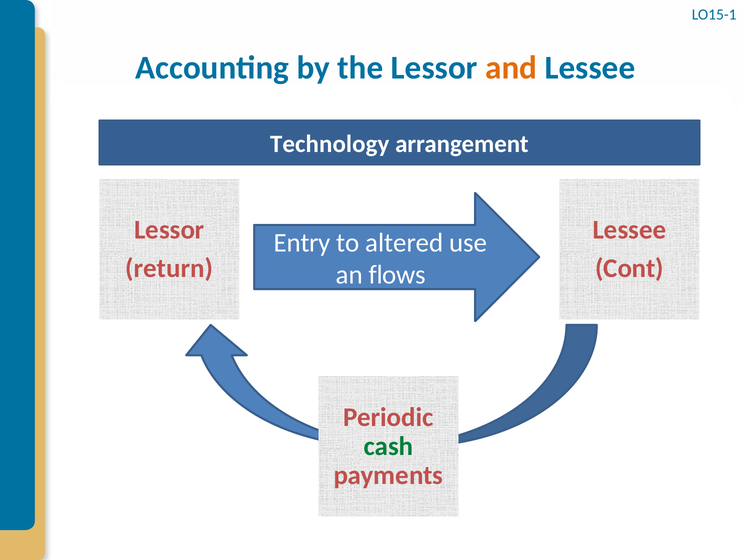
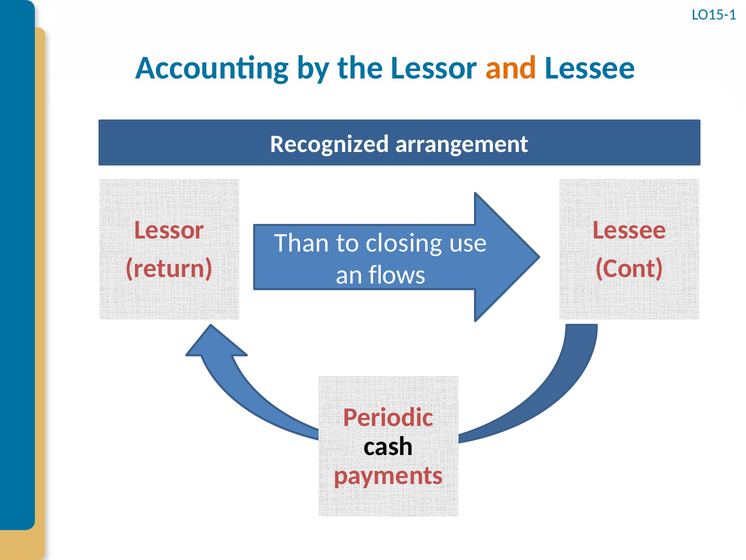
Technology: Technology -> Recognized (330, 144)
Entry: Entry -> Than (302, 243)
altered: altered -> closing (404, 243)
cash colour: green -> black (388, 446)
